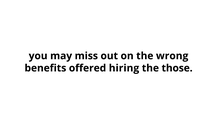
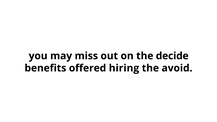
wrong: wrong -> decide (172, 56)
those: those -> avoid (177, 68)
